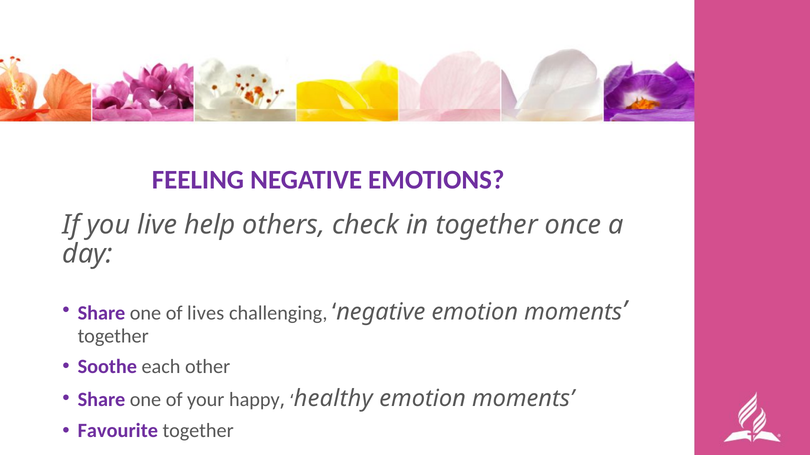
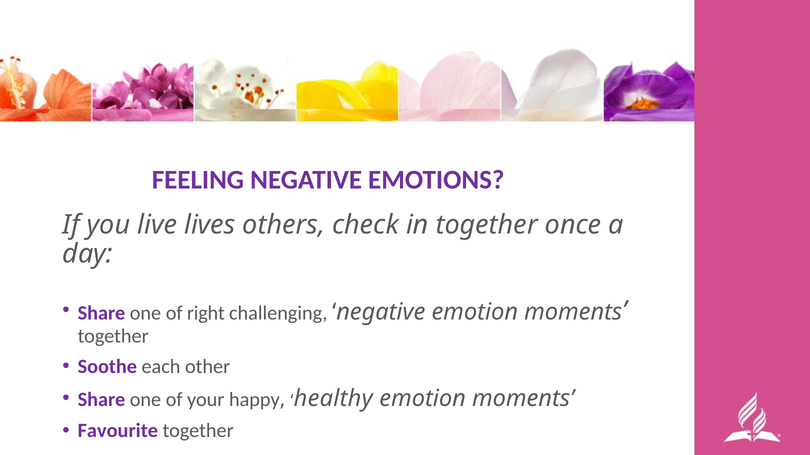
help: help -> lives (210, 225)
lives: lives -> right (206, 313)
